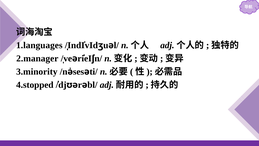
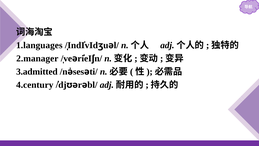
3.minority: 3.minority -> 3.admitted (37, 71)
4.stopped: 4.stopped -> 4.century (35, 85)
